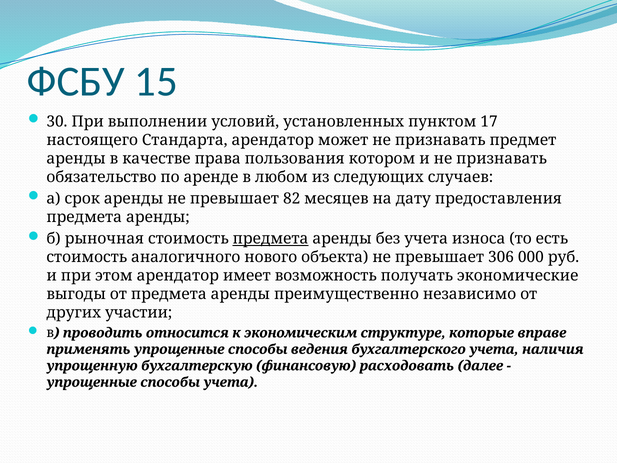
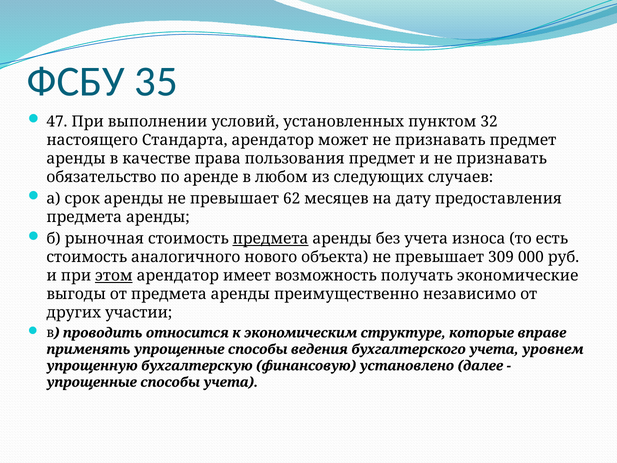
15: 15 -> 35 (156, 81)
30: 30 -> 47 (57, 121)
17: 17 -> 32 (489, 121)
пользования котором: котором -> предмет (382, 158)
82: 82 -> 62 (292, 198)
306: 306 -> 309 (501, 257)
этом underline: none -> present (114, 276)
наличия: наличия -> уровнем (553, 349)
расходовать: расходовать -> установлено (407, 366)
